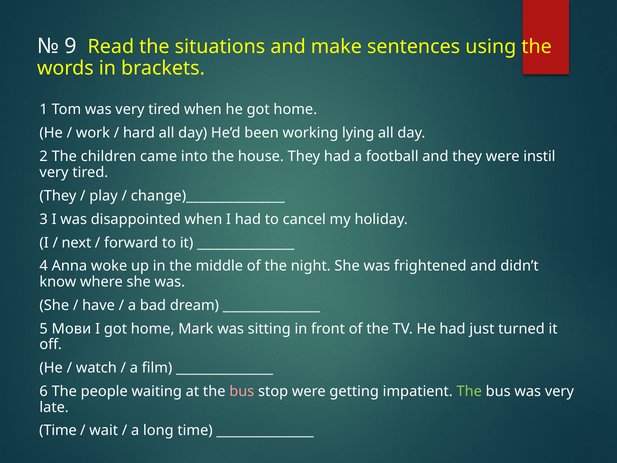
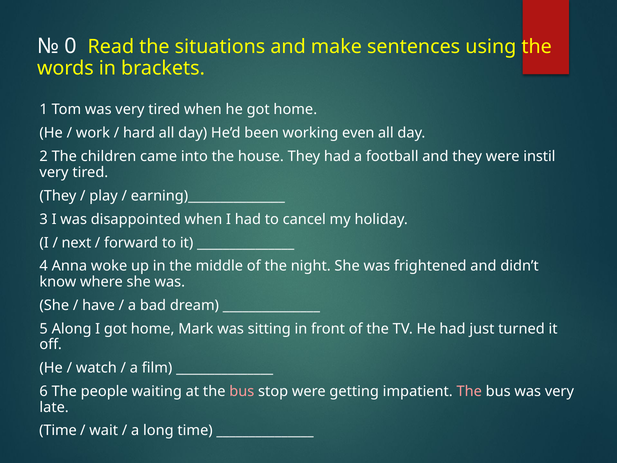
9: 9 -> 0 (70, 46)
lying: lying -> even (358, 133)
change)_______________: change)_______________ -> earning)_______________ (208, 196)
Мови: Мови -> Along (72, 329)
The colour: light green -> pink (469, 391)
